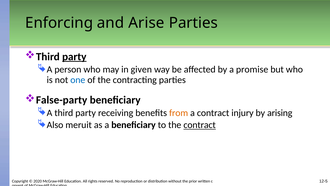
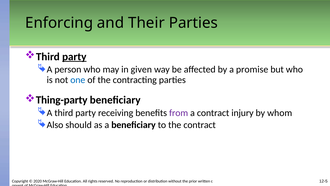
Arise: Arise -> Their (146, 23)
False-party: False-party -> Thing-party (62, 100)
from colour: orange -> purple (179, 113)
arising: arising -> whom (280, 113)
meruit: meruit -> should (79, 125)
contract underline: present -> none (200, 125)
